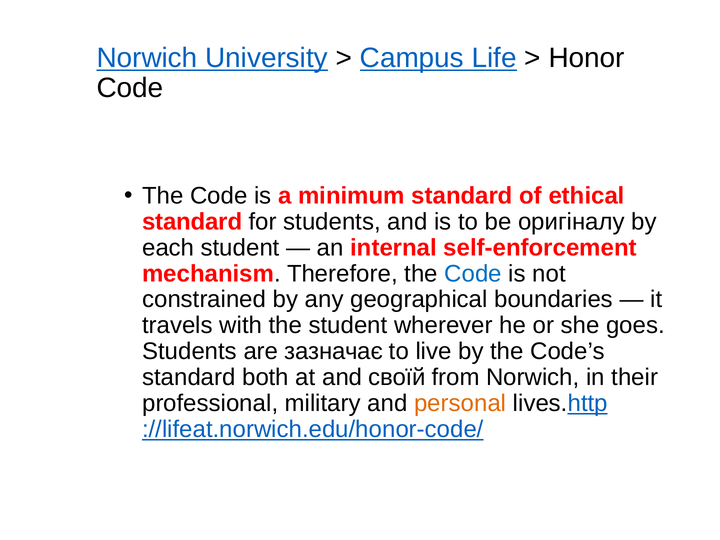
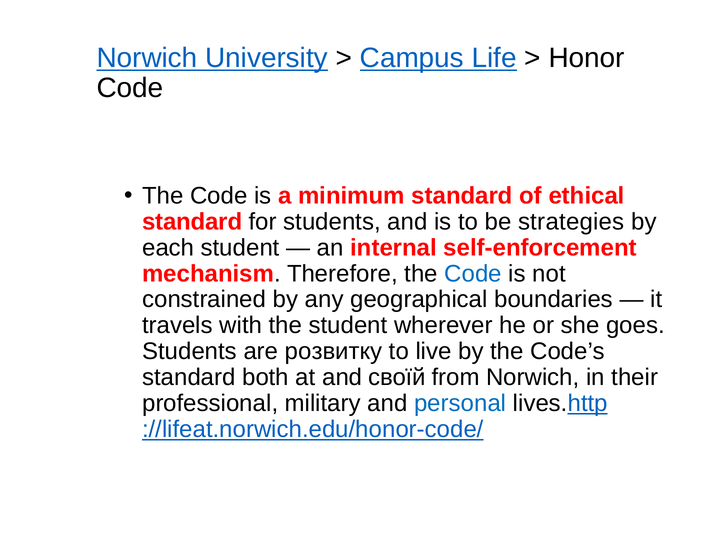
оригіналу: оригіналу -> strategies (571, 222)
зазначає: зазначає -> розвитку (334, 351)
personal colour: orange -> blue (460, 403)
